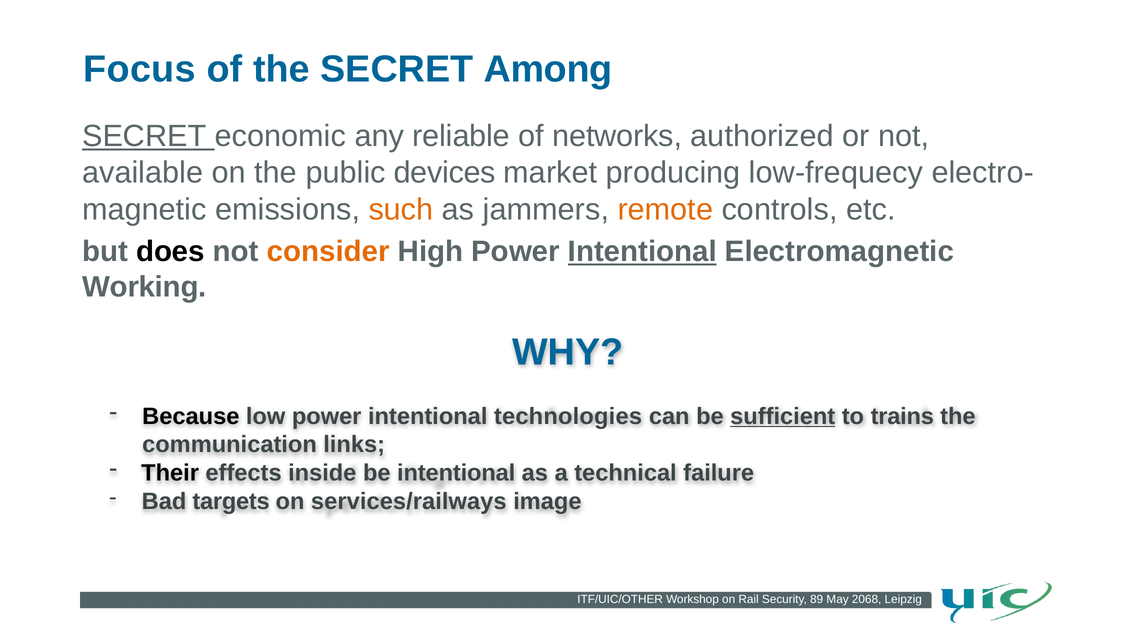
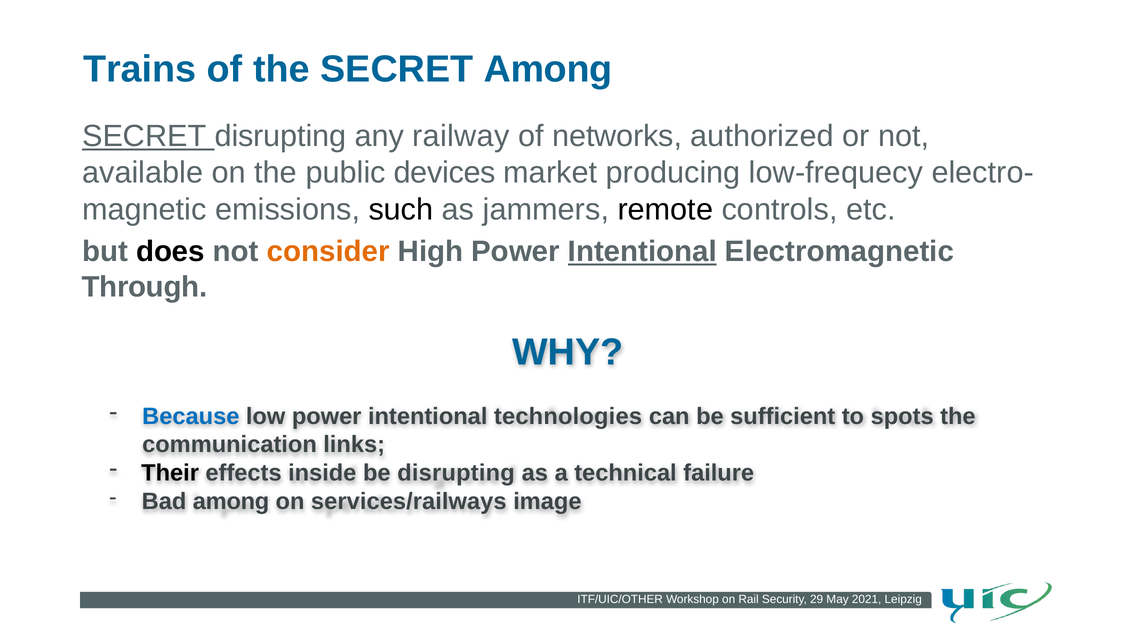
Focus: Focus -> Trains (140, 69)
SECRET economic: economic -> disrupting (280, 136)
reliable: reliable -> railway (461, 136)
such colour: orange -> black (401, 210)
remote colour: orange -> black (665, 210)
Working: Working -> Through (144, 287)
Because colour: black -> blue (191, 417)
sufficient underline: present -> none (783, 417)
trains: trains -> spots (902, 417)
be intentional: intentional -> disrupting (456, 473)
Bad targets: targets -> among (231, 502)
89: 89 -> 29 (817, 600)
2068: 2068 -> 2021 (867, 600)
